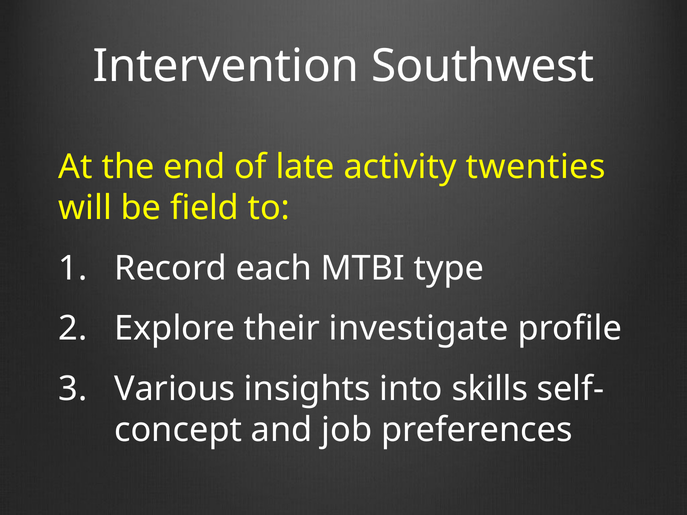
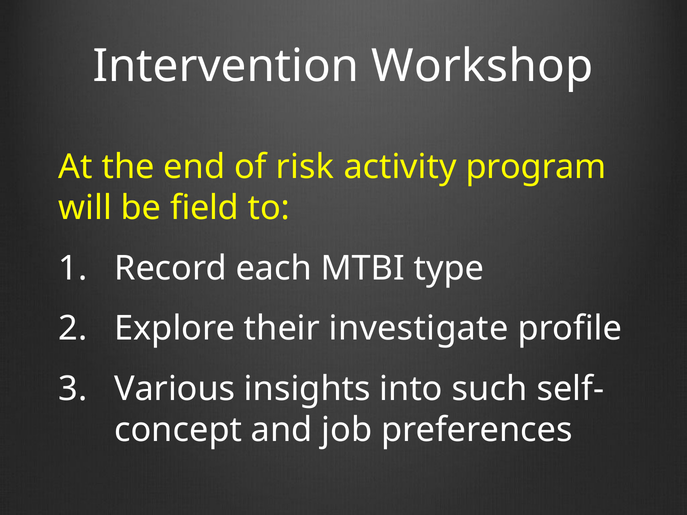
Southwest: Southwest -> Workshop (482, 66)
late: late -> risk (305, 167)
twenties: twenties -> program (536, 167)
skills: skills -> such (490, 389)
